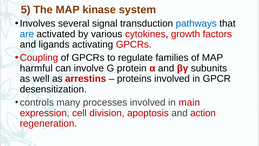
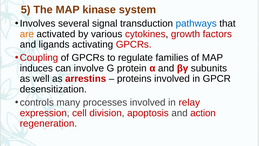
are colour: blue -> orange (27, 34)
harmful: harmful -> induces (36, 68)
main: main -> relay (189, 102)
